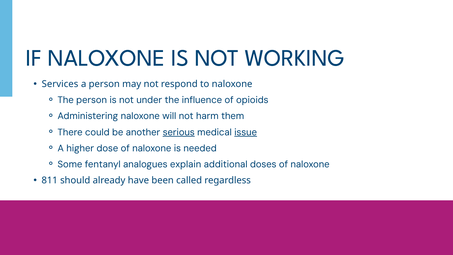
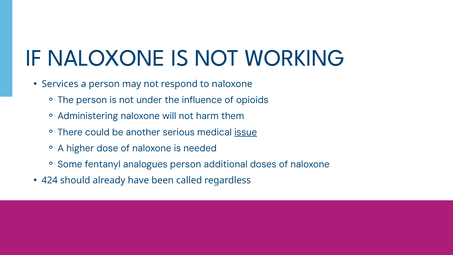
serious underline: present -> none (179, 132)
analogues explain: explain -> person (186, 164)
811: 811 -> 424 (50, 180)
